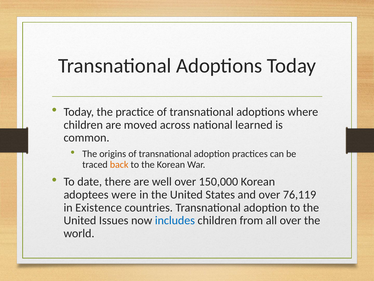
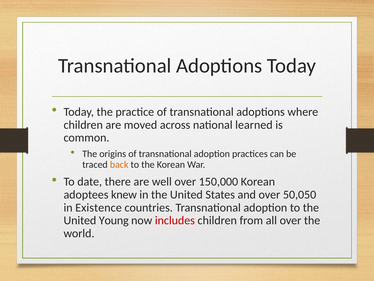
were: were -> knew (124, 194)
76,119: 76,119 -> 50,050 (300, 194)
Issues: Issues -> Young (114, 220)
includes colour: blue -> red (175, 220)
